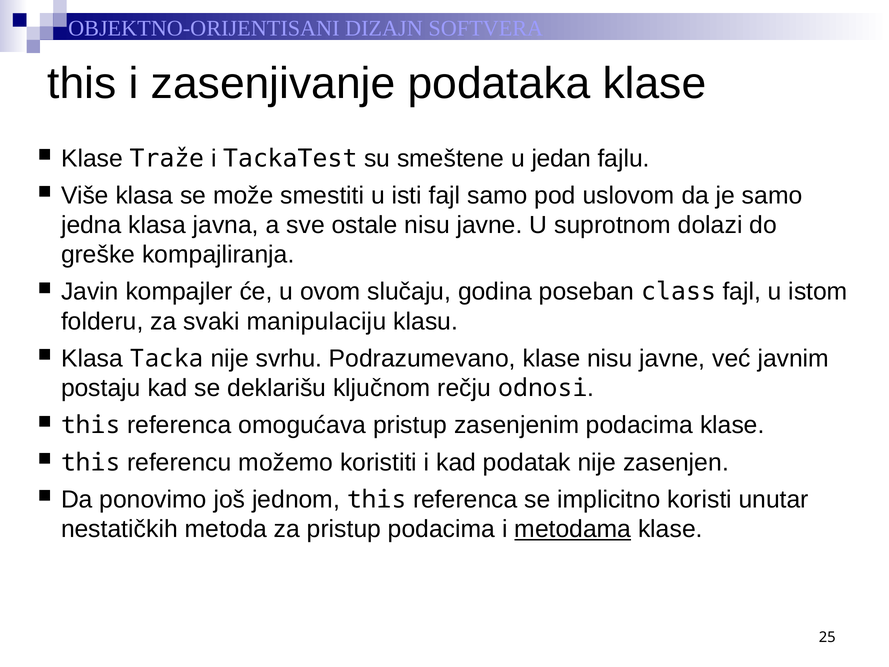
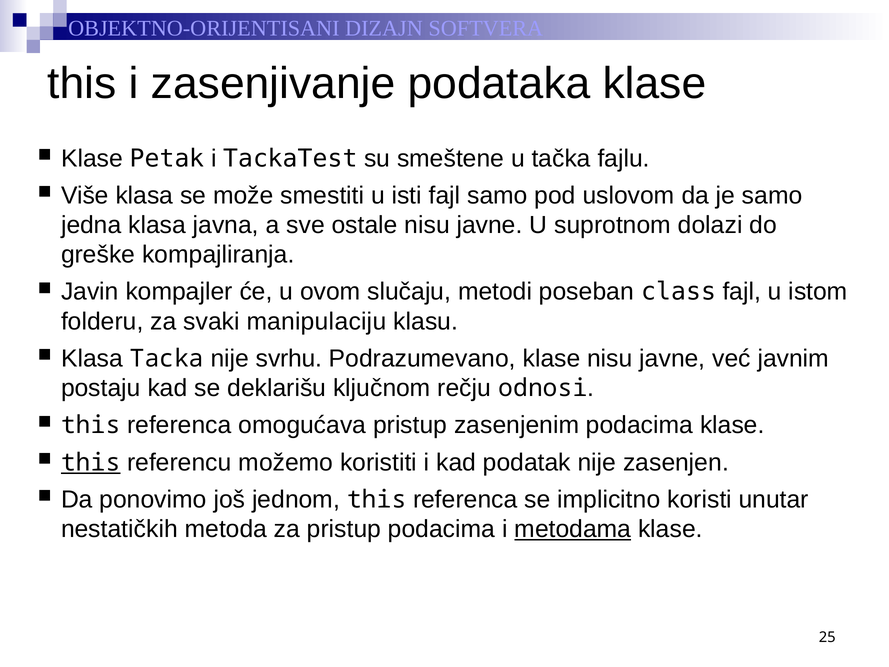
Traže: Traže -> Petak (167, 158)
jedan: jedan -> tačka (561, 158)
godina: godina -> metodi (495, 292)
this underline: none -> present (91, 462)
